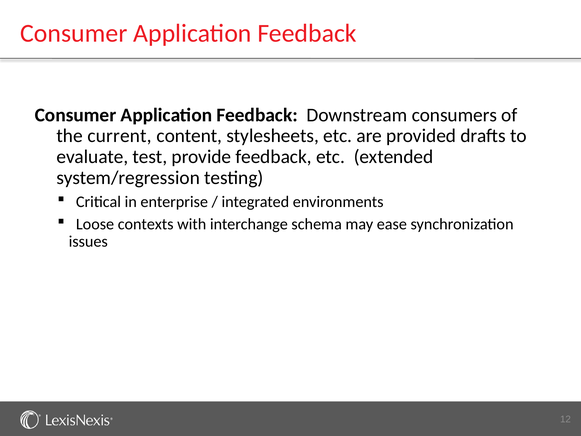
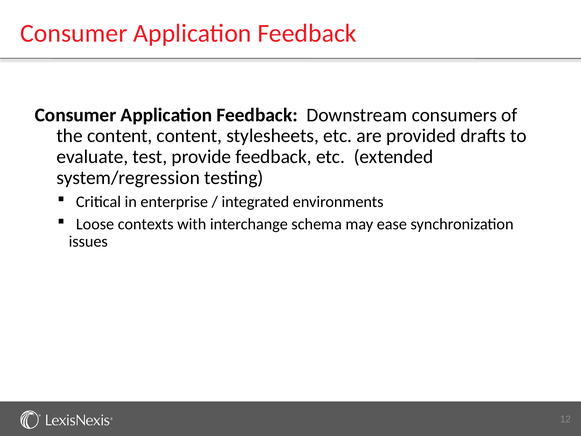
the current: current -> content (120, 136)
